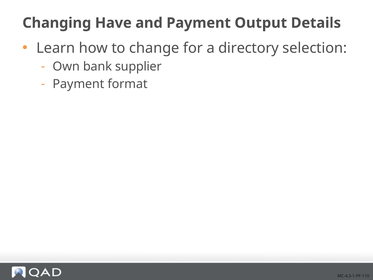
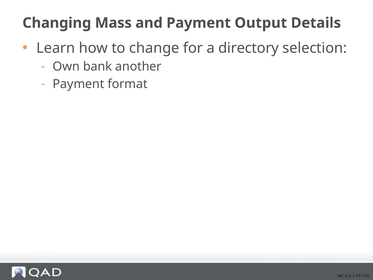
Have: Have -> Mass (113, 23)
supplier: supplier -> another (138, 66)
